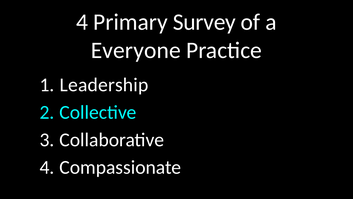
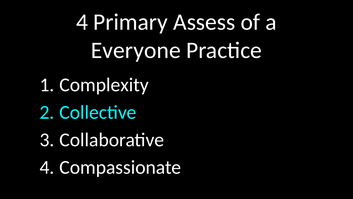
Survey: Survey -> Assess (204, 22)
Leadership: Leadership -> Complexity (104, 85)
